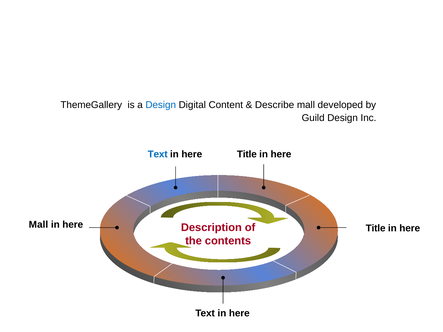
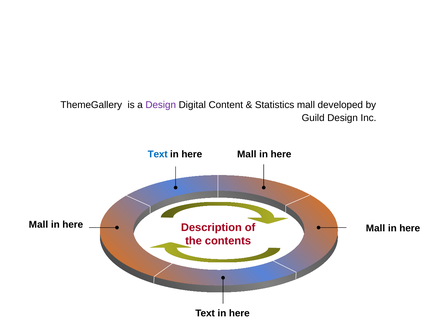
Design colour: blue -> purple (161, 105)
Describe: Describe -> Statistics (275, 105)
Title: Title -> Mall (247, 154)
Title: Title -> Mall (376, 229)
